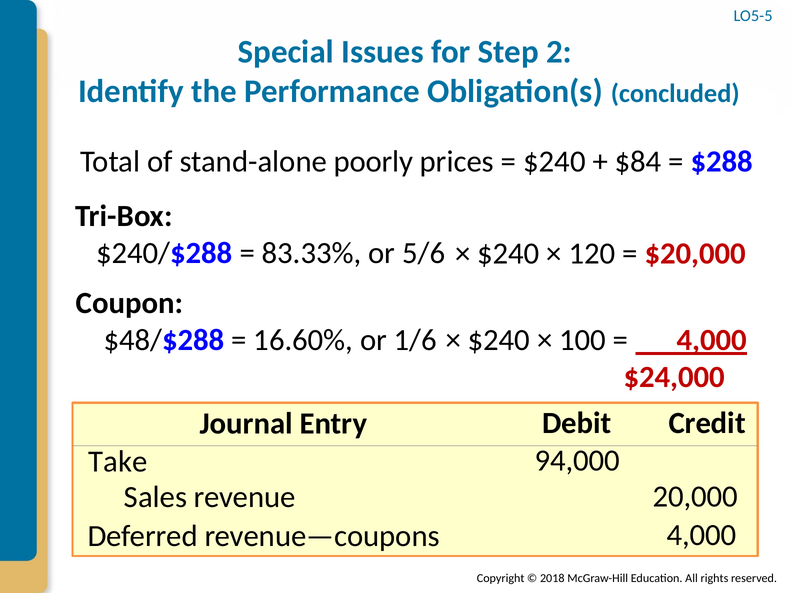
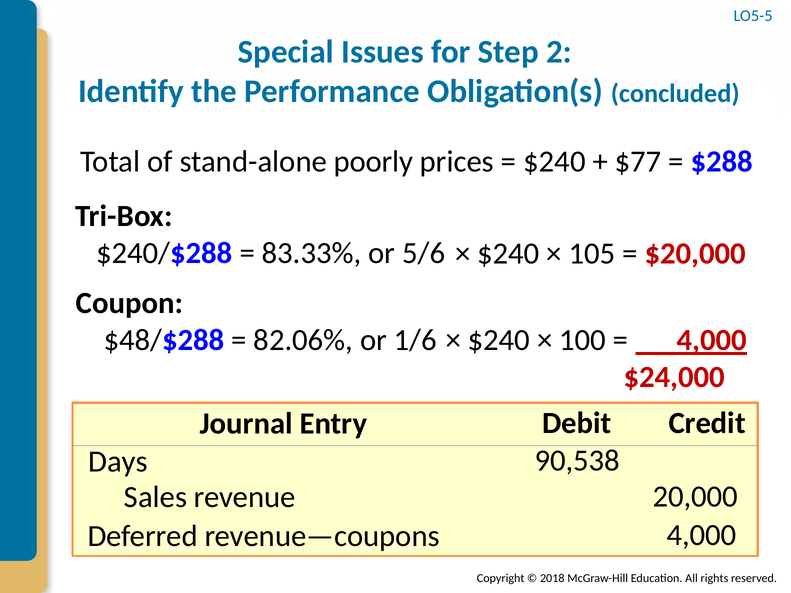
$84: $84 -> $77 (638, 162)
120: 120 -> 105 (592, 254)
16.60%: 16.60% -> 82.06% (303, 340)
94,000: 94,000 -> 90,538 (577, 461)
Take: Take -> Days (118, 462)
